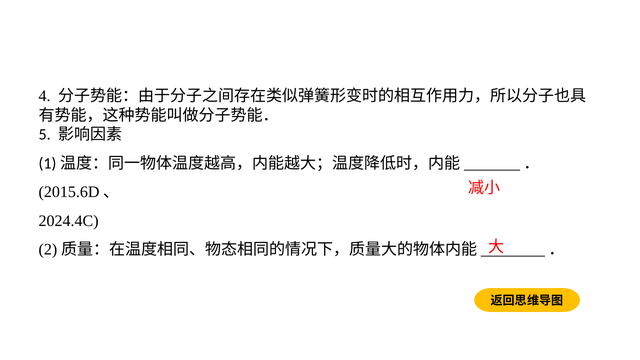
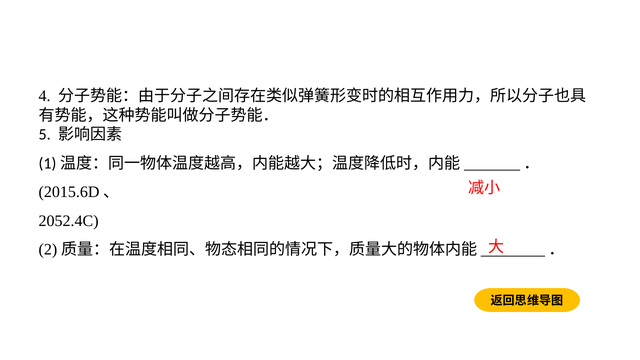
2024.4C: 2024.4C -> 2052.4C (69, 221)
